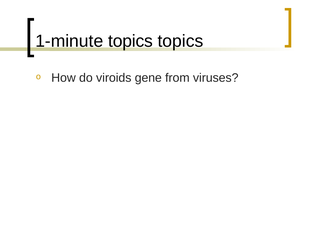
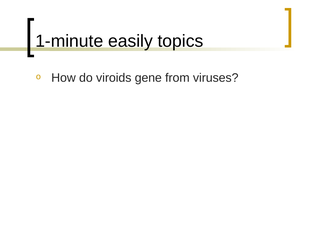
1-minute topics: topics -> easily (130, 41)
